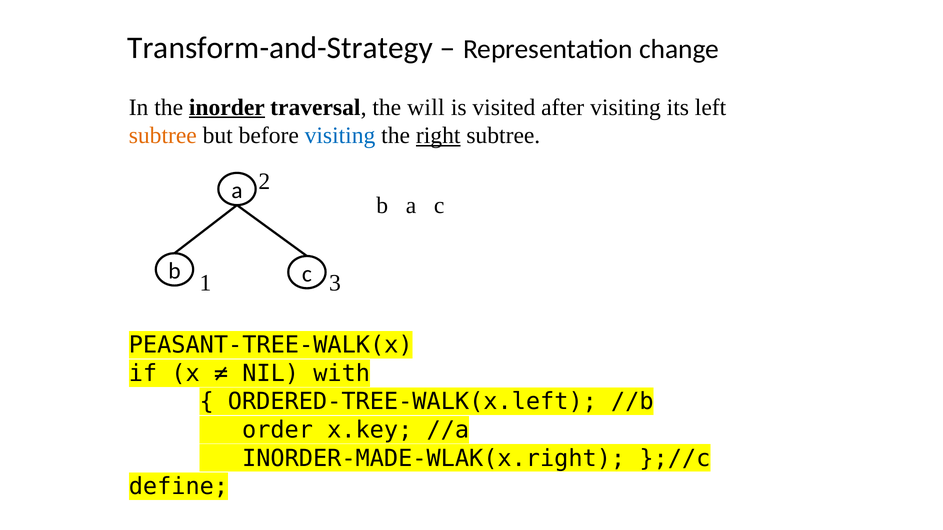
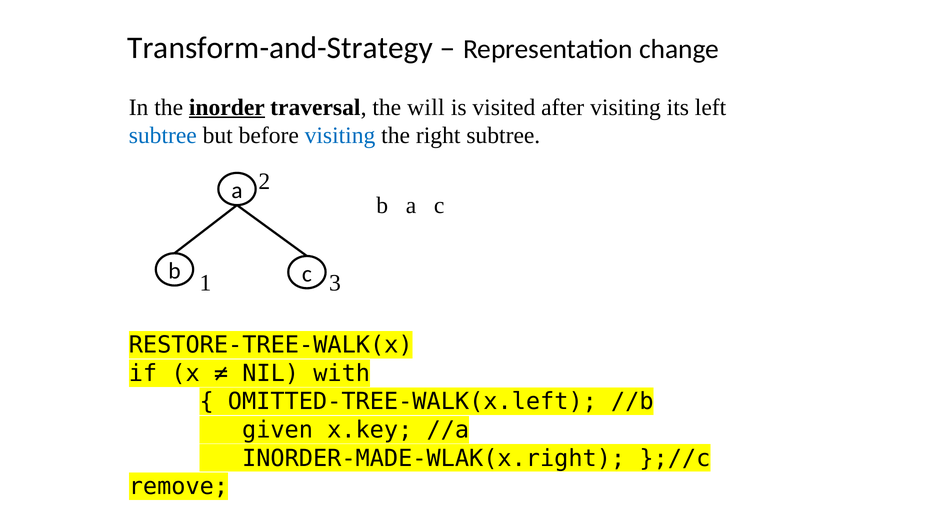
subtree colour: orange -> blue (163, 136)
right underline: present -> none (438, 136)
PEASANT-TREE-WALK(x: PEASANT-TREE-WALK(x -> RESTORE-TREE-WALK(x (271, 345)
ORDERED-TREE-WALK(x.left: ORDERED-TREE-WALK(x.left -> OMITTED-TREE-WALK(x.left (412, 402)
order: order -> given (278, 430)
define: define -> remove (178, 487)
